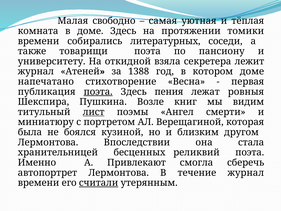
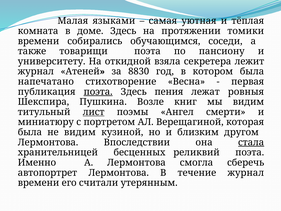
свободно: свободно -> языками (114, 21)
литературных: литературных -> обучающимся (165, 41)
1388: 1388 -> 8830 (139, 71)
котором доме: доме -> была (252, 71)
не боялся: боялся -> видим (80, 132)
стала underline: none -> present (251, 142)
А Привлекают: Привлекают -> Лермонтова (136, 162)
считали underline: present -> none (99, 183)
